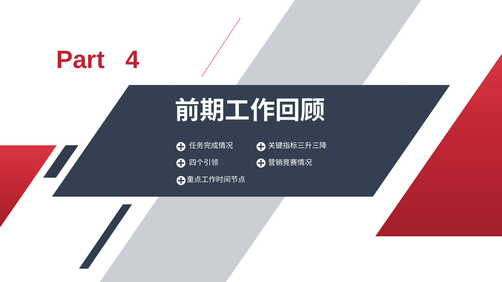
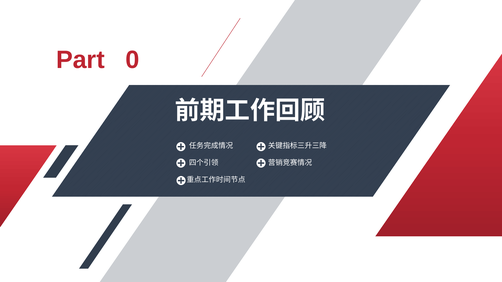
4: 4 -> 0 (133, 60)
